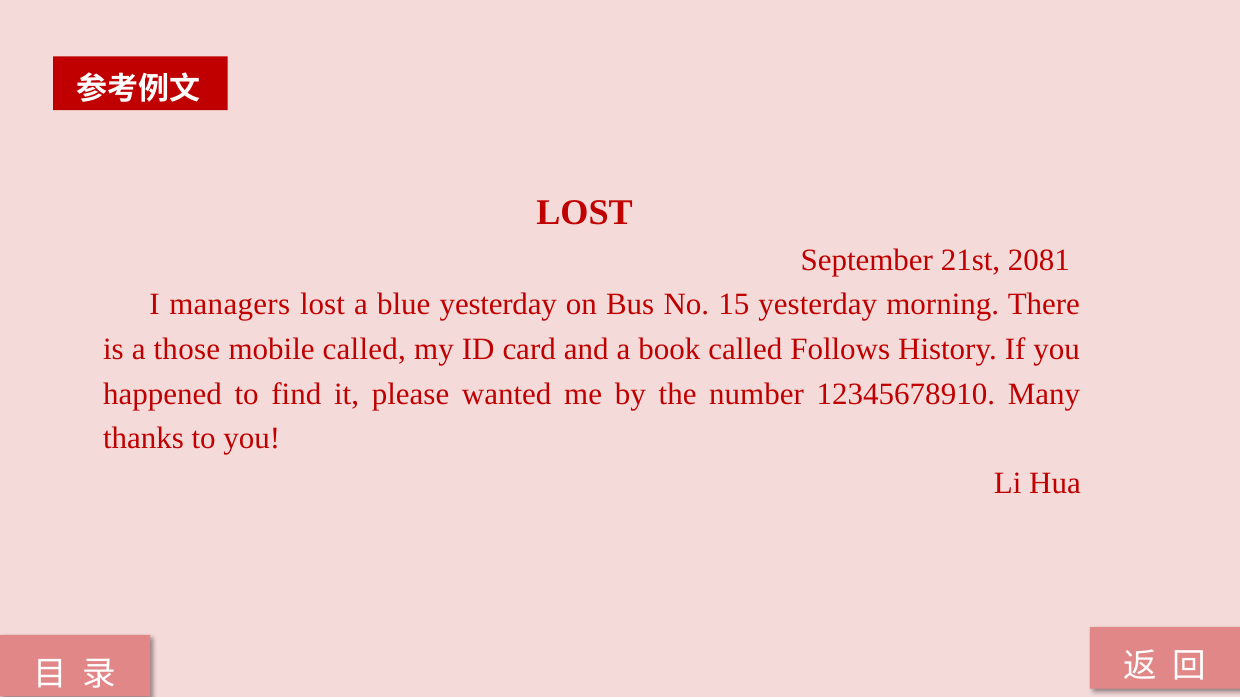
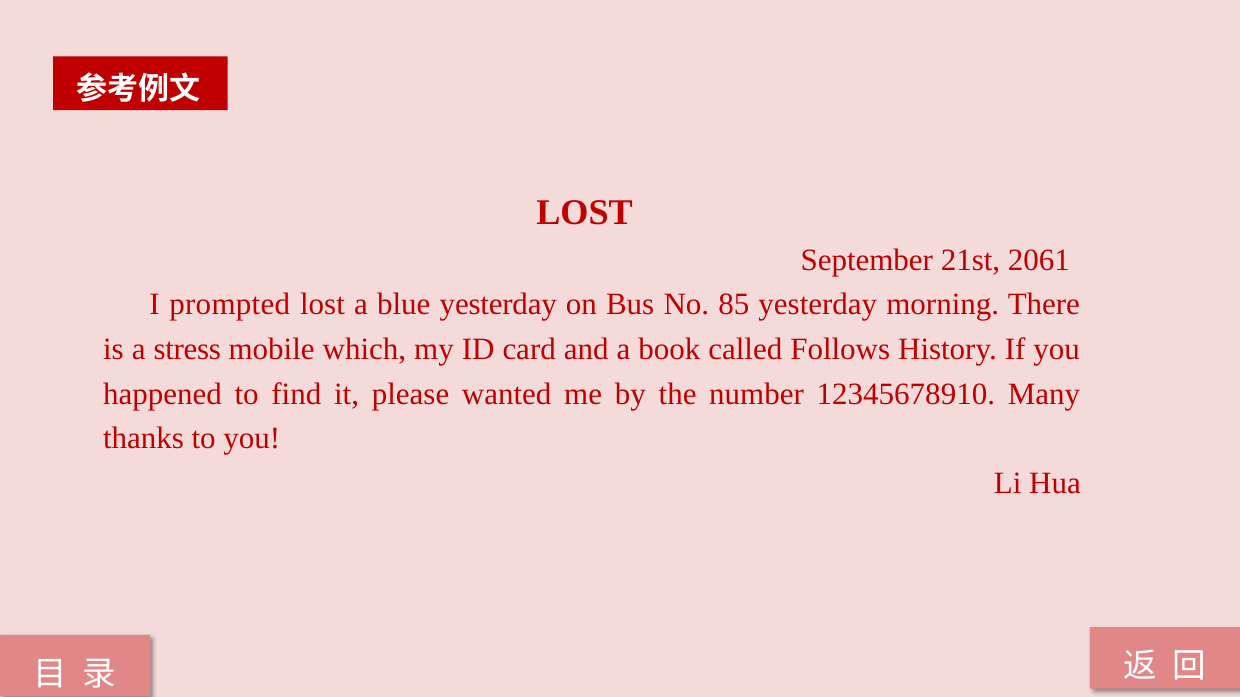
2081: 2081 -> 2061 (1039, 260)
managers: managers -> prompted (230, 305)
15: 15 -> 85 (734, 305)
those: those -> stress (187, 350)
mobile called: called -> which (364, 350)
